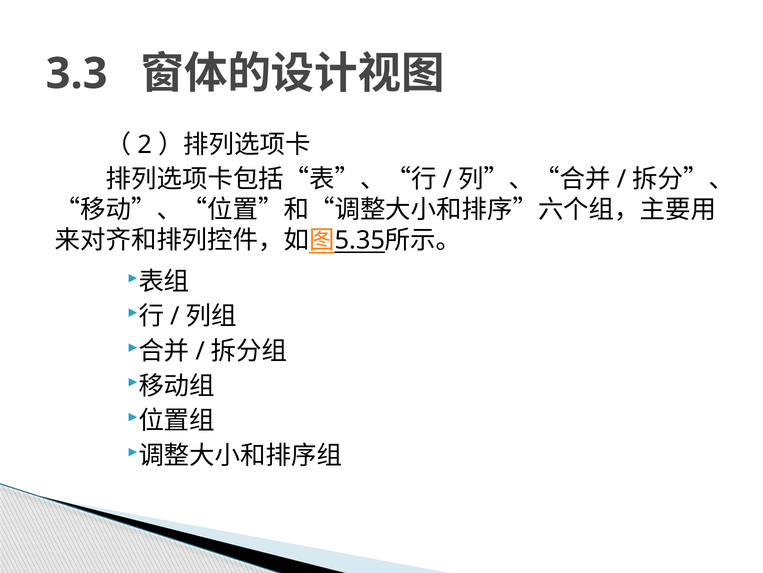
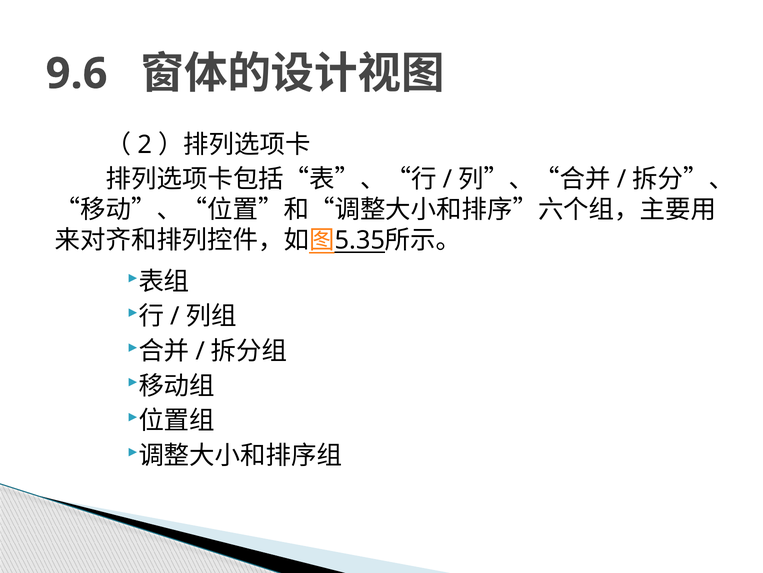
3.3: 3.3 -> 9.6 (77, 74)
